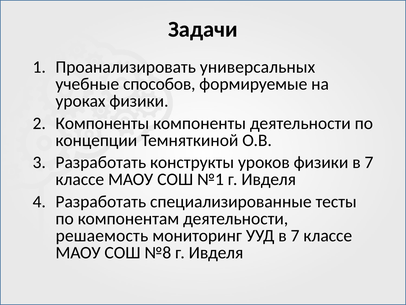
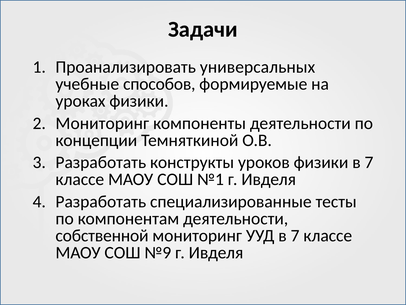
Компоненты: Компоненты -> Мониторинг (102, 123)
решаемость: решаемость -> собственной (102, 235)
№8: №8 -> №9 (158, 252)
